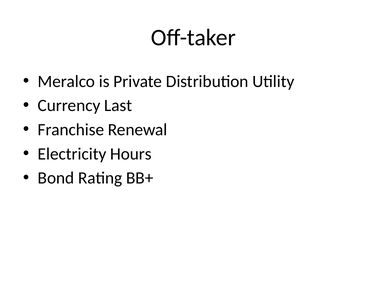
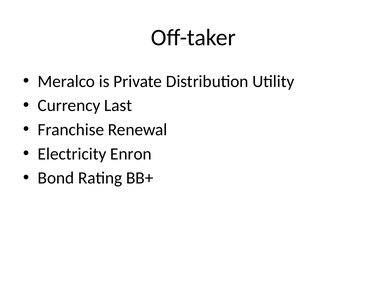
Hours: Hours -> Enron (131, 153)
